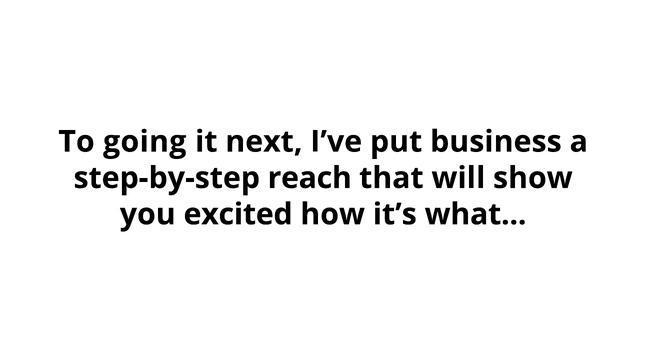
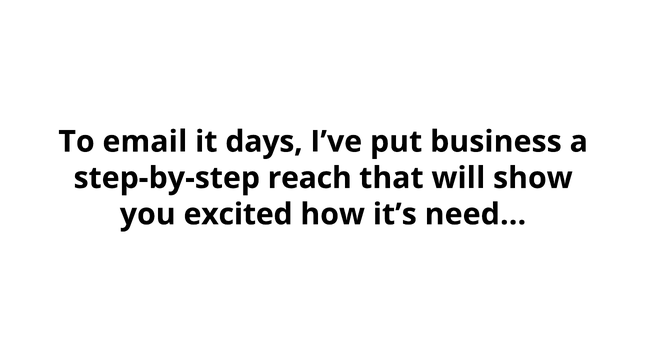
going: going -> email (145, 142)
next: next -> days (264, 142)
what: what -> need (475, 215)
